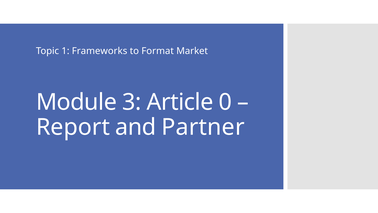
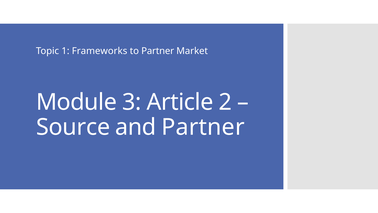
to Format: Format -> Partner (158, 51)
0: 0 -> 2 (225, 102)
Report: Report -> Source (73, 127)
